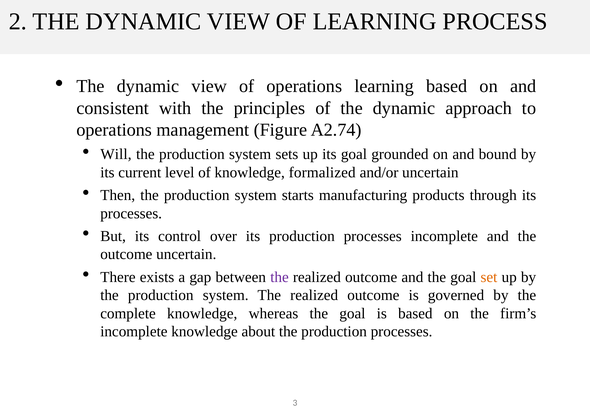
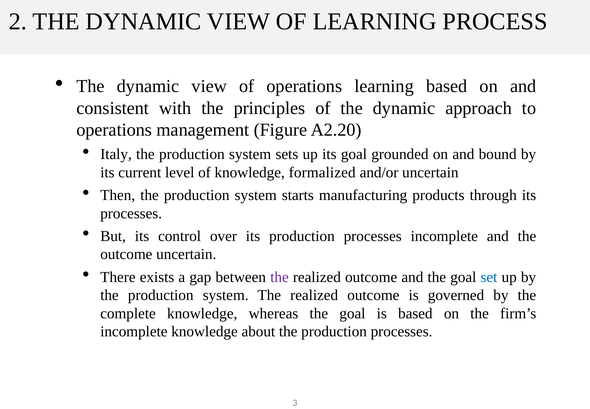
A2.74: A2.74 -> A2.20 (336, 130)
Will: Will -> Italy (116, 154)
set colour: orange -> blue (489, 277)
